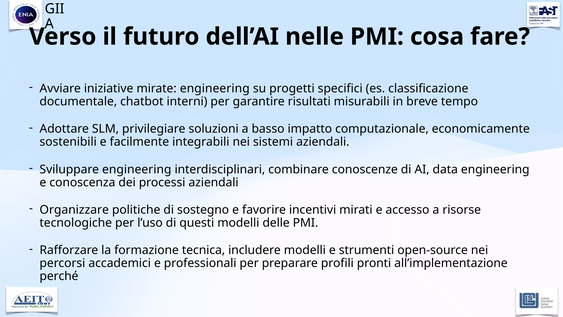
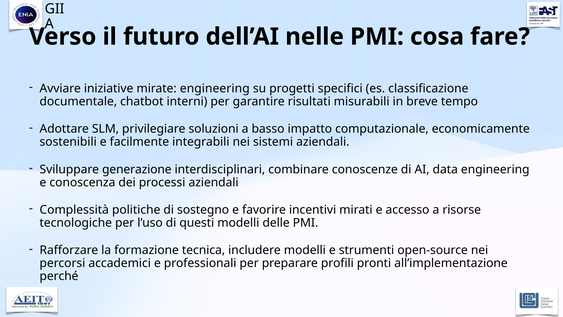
Sviluppare engineering: engineering -> generazione (137, 169)
Organizzare: Organizzare -> Complessità (74, 210)
